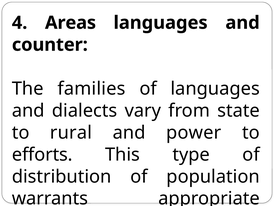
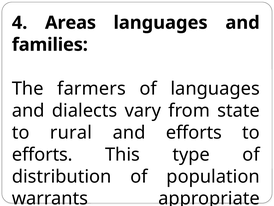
counter: counter -> families (50, 45)
families: families -> farmers (91, 88)
and power: power -> efforts (194, 132)
